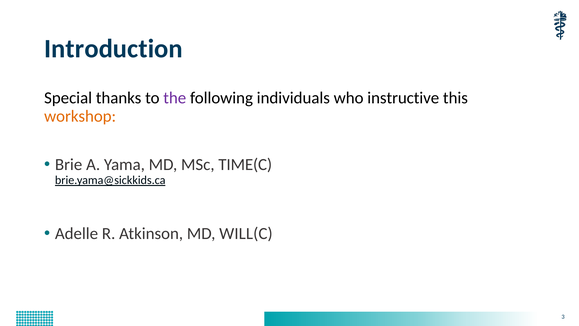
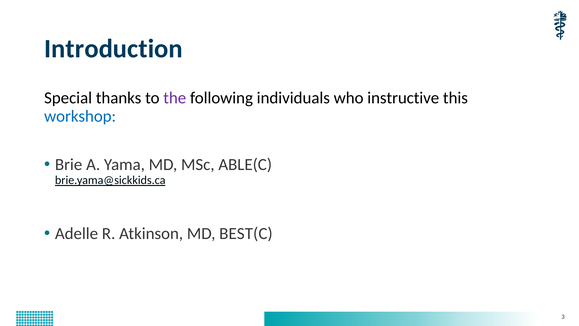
workshop colour: orange -> blue (80, 116)
TIME(C: TIME(C -> ABLE(C (245, 164)
WILL(C: WILL(C -> BEST(C (246, 233)
